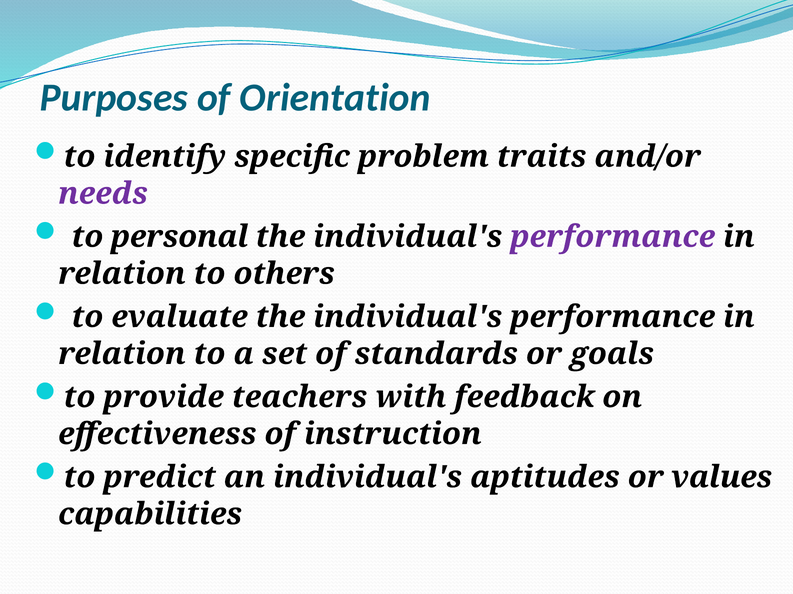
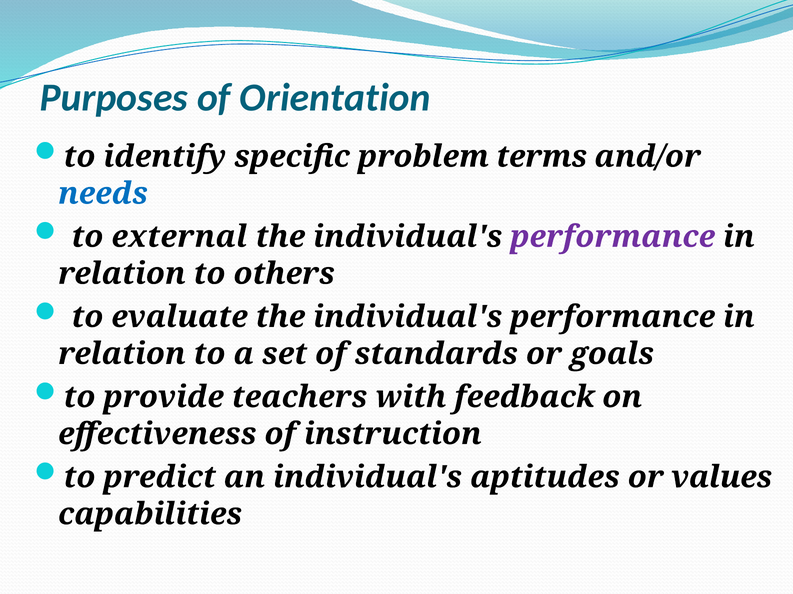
traits: traits -> terms (542, 157)
needs colour: purple -> blue (103, 194)
personal: personal -> external (179, 237)
